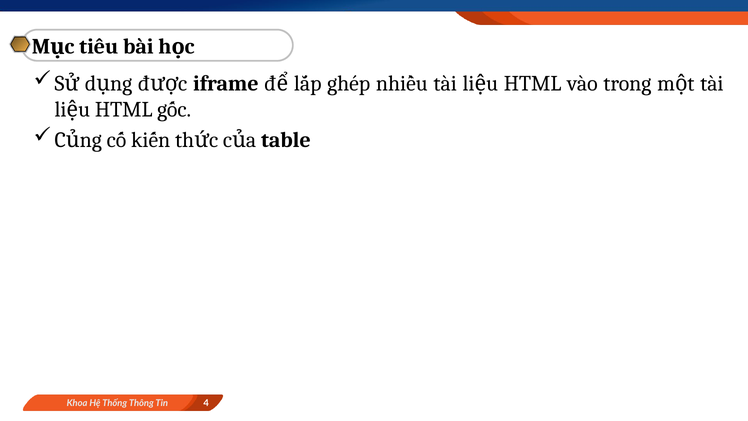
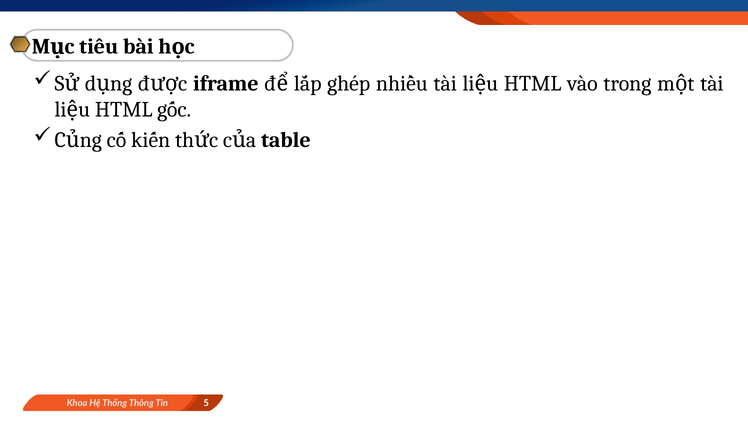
4: 4 -> 5 (206, 403)
